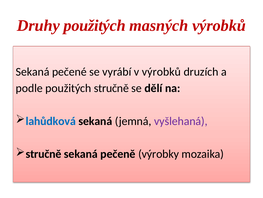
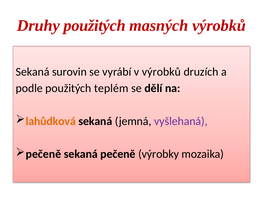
pečené: pečené -> surovin (69, 72)
použitých stručně: stručně -> teplém (111, 88)
lahůdková colour: blue -> orange (51, 121)
stručně: stručně -> pečeně (43, 153)
